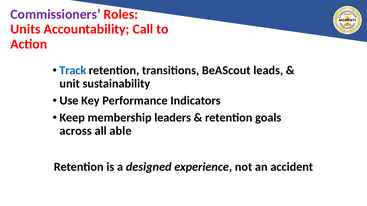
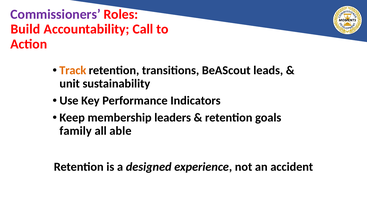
Units: Units -> Build (25, 29)
Track colour: blue -> orange (73, 71)
across: across -> family (76, 131)
